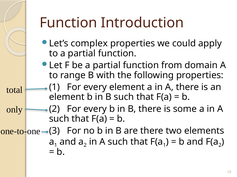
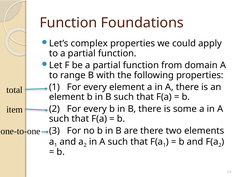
Introduction: Introduction -> Foundations (142, 23)
only: only -> item (15, 110)
